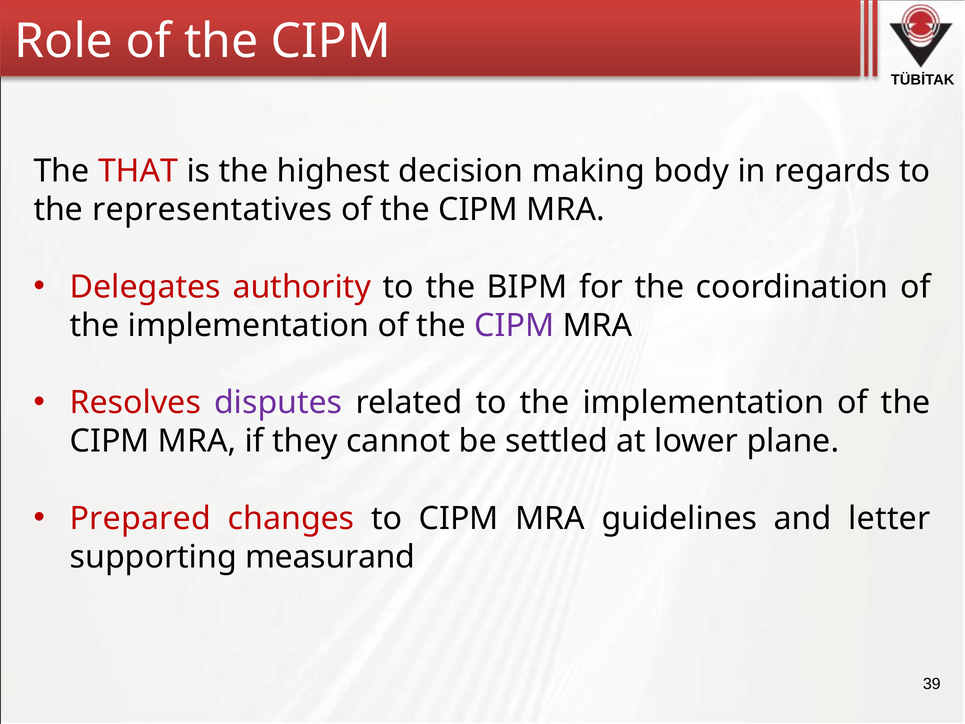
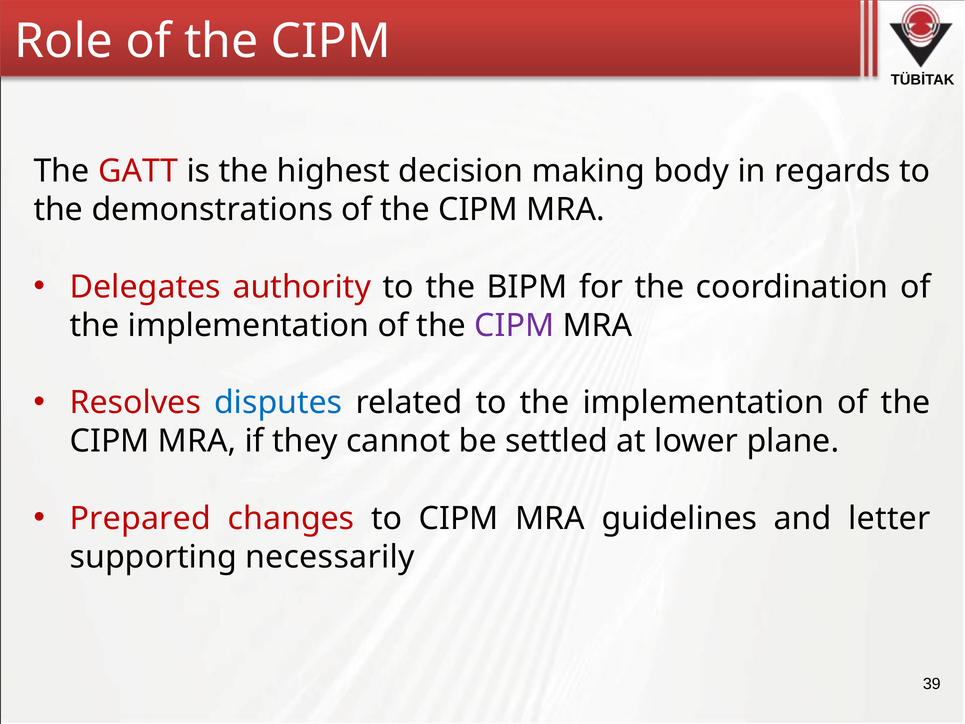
THAT: THAT -> GATT (138, 171)
representatives: representatives -> demonstrations (212, 210)
disputes colour: purple -> blue (278, 403)
measurand: measurand -> necessarily (330, 557)
